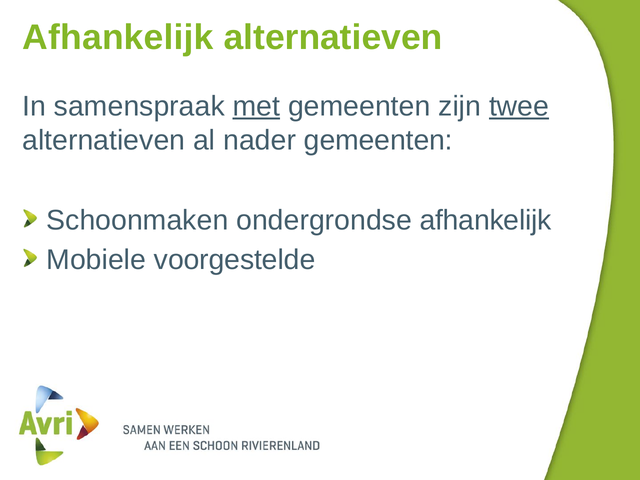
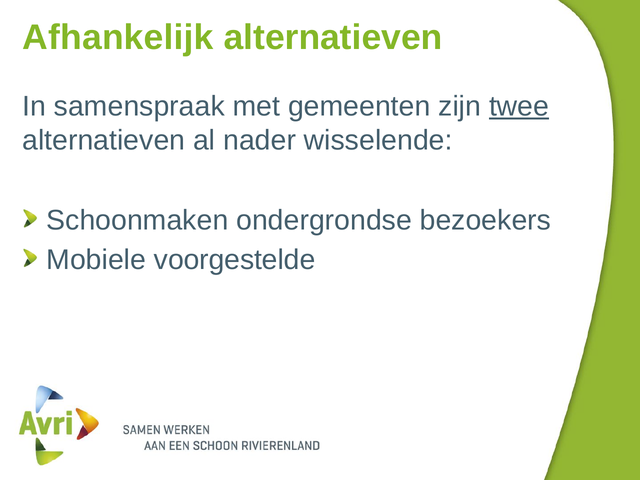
met underline: present -> none (256, 106)
nader gemeenten: gemeenten -> wisselende (378, 140)
ondergrondse afhankelijk: afhankelijk -> bezoekers (485, 220)
